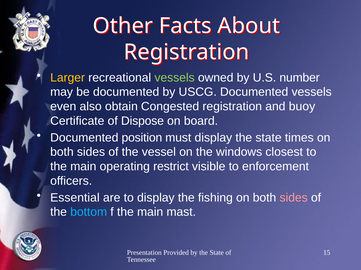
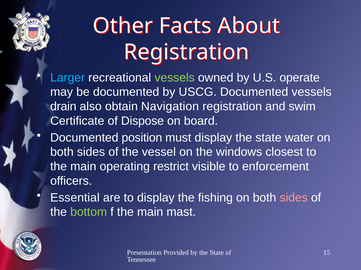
Larger colour: yellow -> light blue (68, 78)
number: number -> operate (300, 78)
even: even -> drain (63, 107)
Congested: Congested -> Navigation (170, 107)
buoy: buoy -> swim (302, 107)
times: times -> water (299, 138)
bottom colour: light blue -> light green (89, 213)
